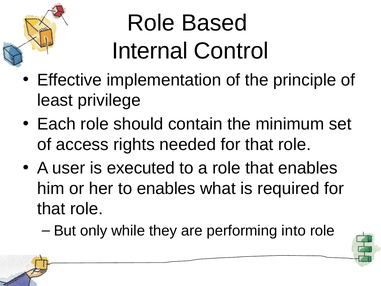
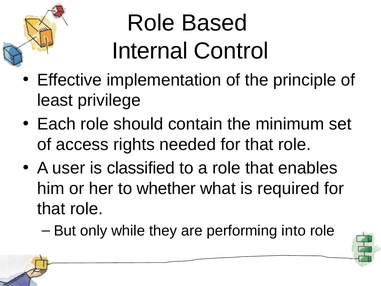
executed: executed -> classified (141, 168)
to enables: enables -> whether (166, 188)
